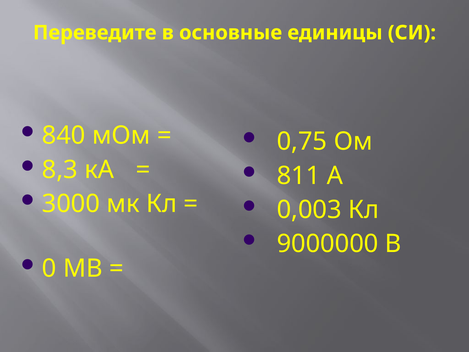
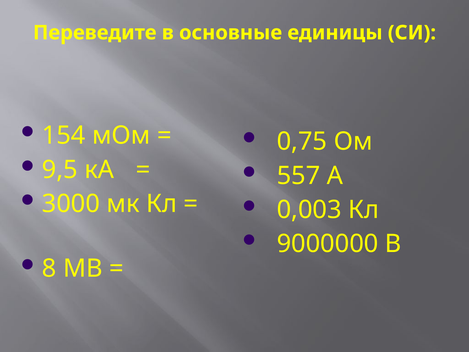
840: 840 -> 154 (64, 135)
8,3: 8,3 -> 9,5 (60, 170)
811: 811 -> 557 (299, 176)
0: 0 -> 8 (49, 268)
